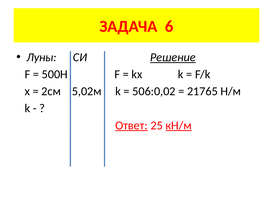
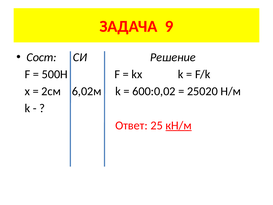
6: 6 -> 9 (169, 26)
Луны: Луны -> Сост (42, 57)
Решение underline: present -> none (173, 57)
5,02м: 5,02м -> 6,02м (87, 91)
506:0,02: 506:0,02 -> 600:0,02 (154, 91)
21765: 21765 -> 25020 (202, 91)
Ответ underline: present -> none (131, 125)
